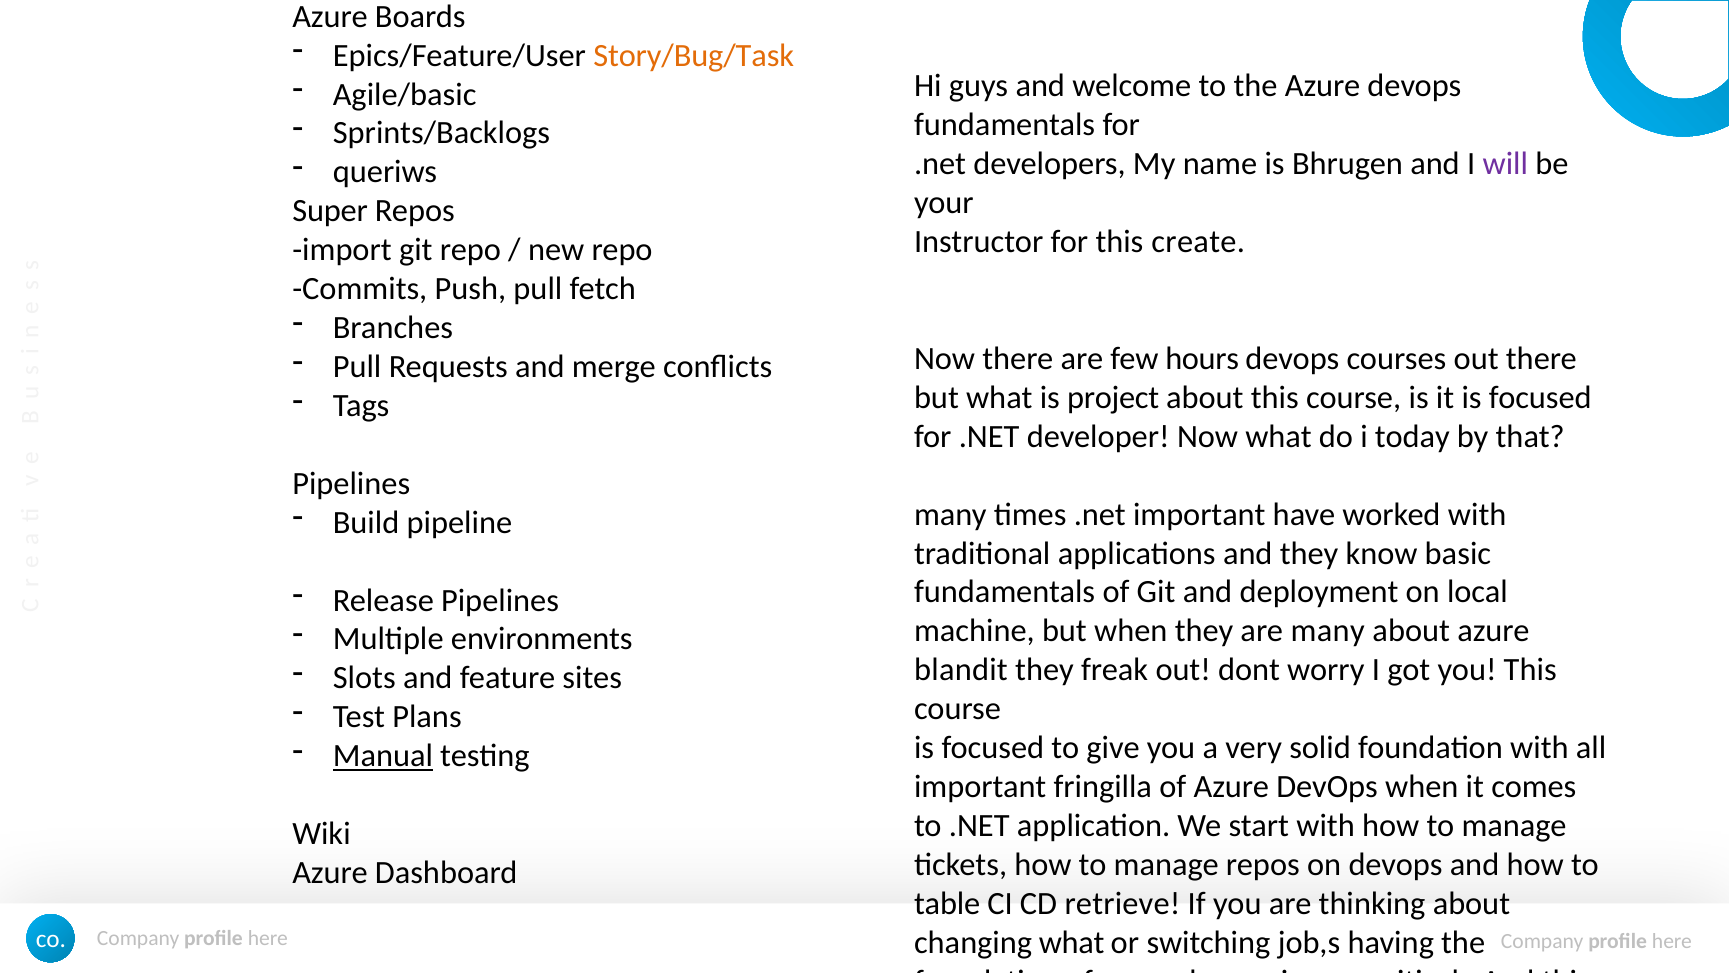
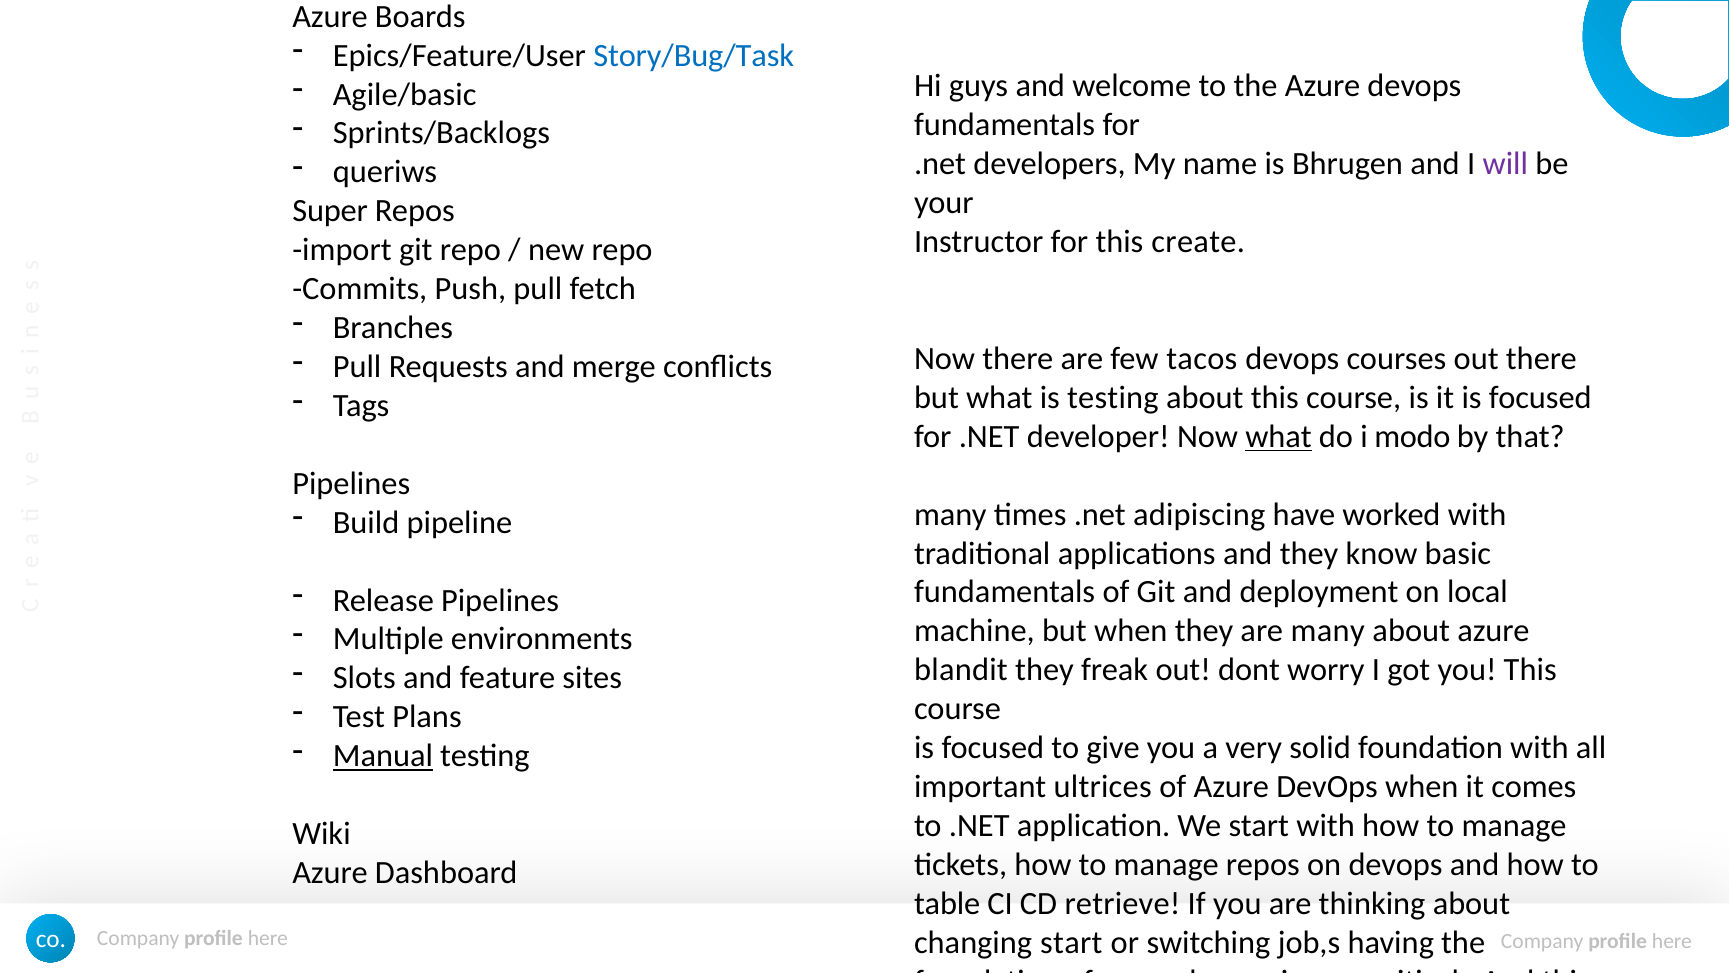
Story/Bug/Task colour: orange -> blue (694, 55)
are few hours: hours -> tacos (1202, 359)
is project: project -> testing (1113, 397)
what underline: none -> present (1279, 436)
today: today -> modo (1412, 436)
.net important: important -> adipiscing (1199, 514)
fringilla: fringilla -> ultrices (1103, 786)
changing what: what -> start (1071, 942)
